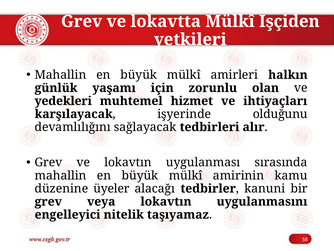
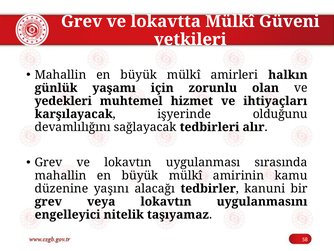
Işçiden: Işçiden -> Güveni (289, 21)
üyeler: üyeler -> yaşını (111, 188)
